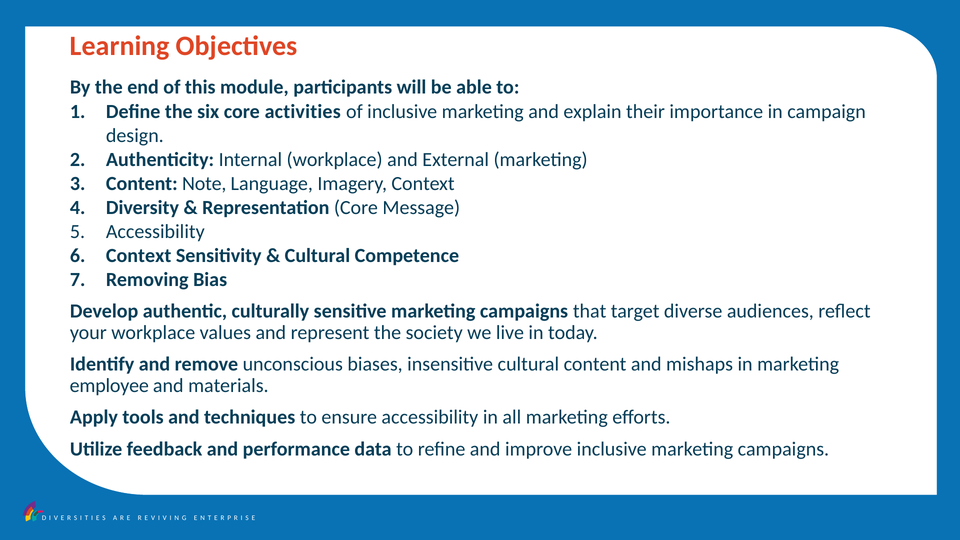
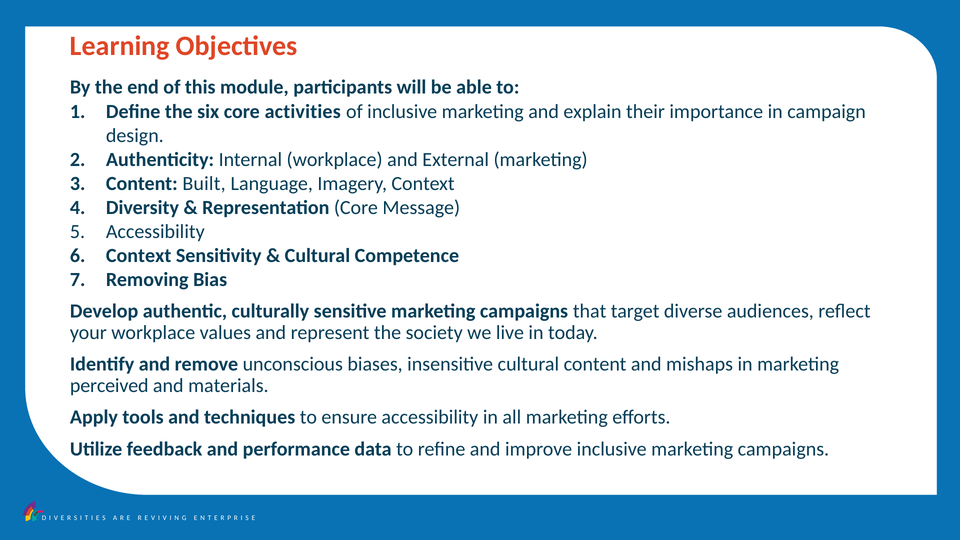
Note: Note -> Built (204, 184)
employee: employee -> perceived (109, 386)
